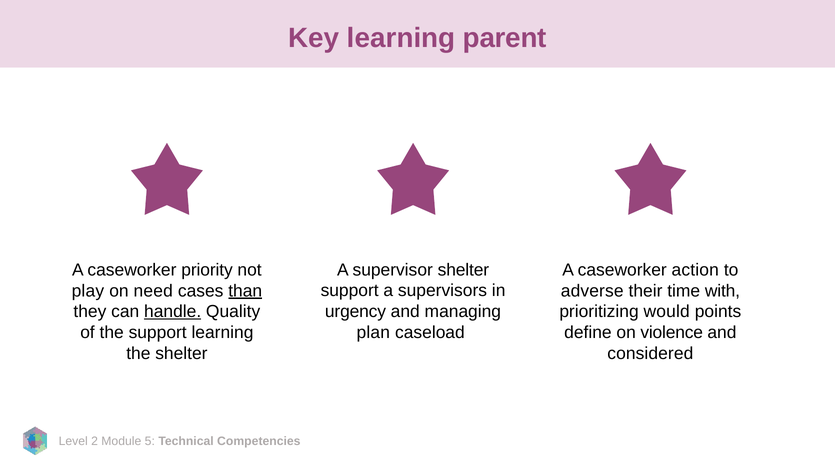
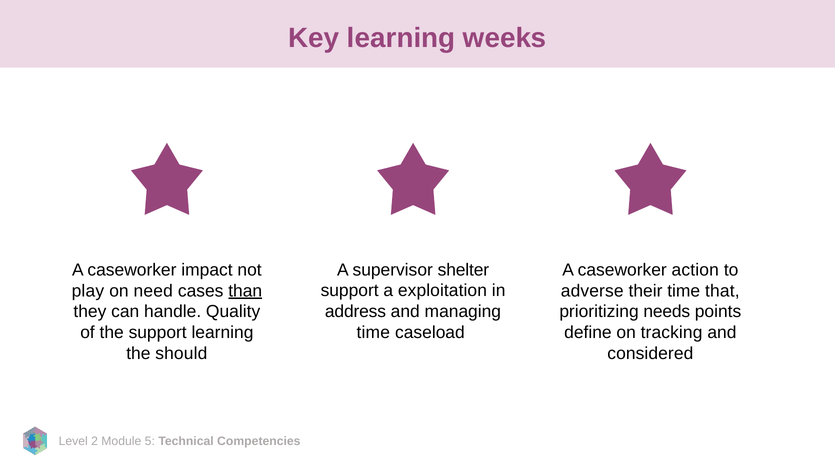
parent: parent -> weeks (505, 38)
priority: priority -> impact (207, 270)
supervisors: supervisors -> exploitation (442, 291)
with: with -> that (722, 291)
handle underline: present -> none (173, 311)
urgency: urgency -> address (355, 311)
would: would -> needs (667, 311)
plan: plan -> time (373, 332)
violence: violence -> tracking (672, 332)
the shelter: shelter -> should (181, 353)
